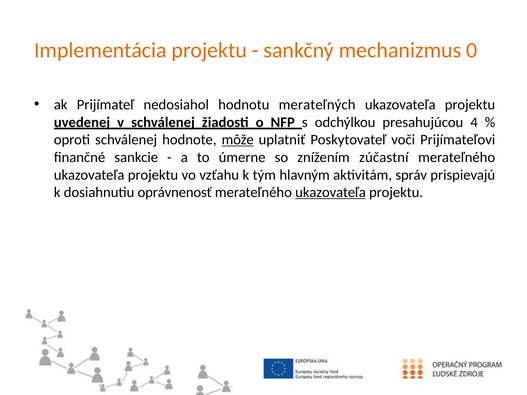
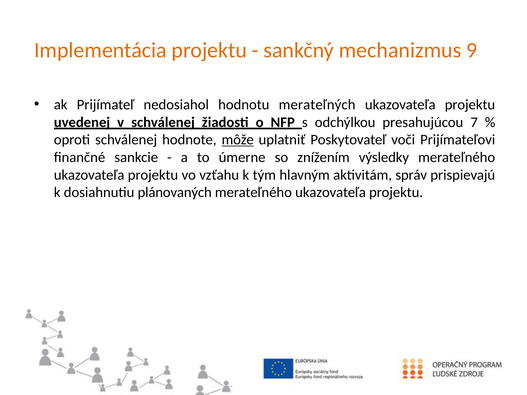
0: 0 -> 9 (472, 50)
4: 4 -> 7 (474, 122)
zúčastní: zúčastní -> výsledky (384, 157)
oprávnenosť: oprávnenosť -> plánovaných (175, 193)
ukazovateľa underline: present -> none (331, 193)
